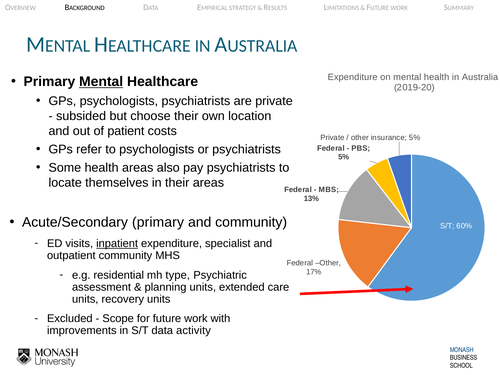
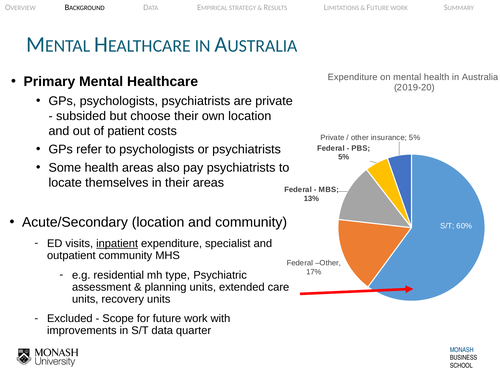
Mental underline: present -> none (101, 82)
Acute/Secondary primary: primary -> location (158, 222)
activity: activity -> quarter (194, 331)
